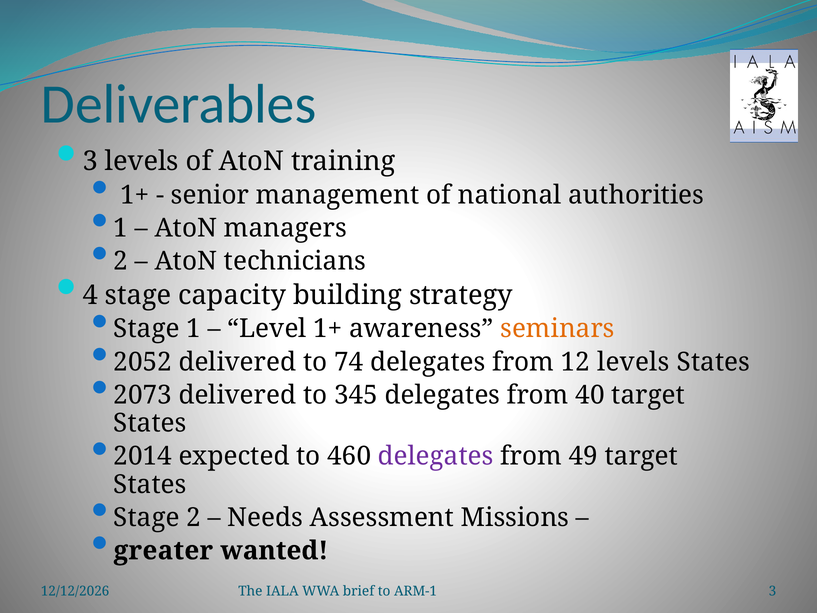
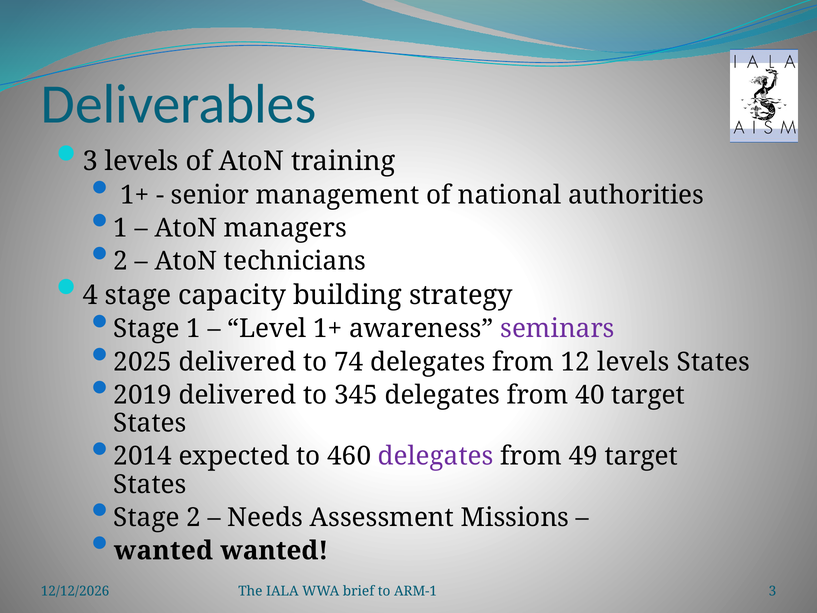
seminars colour: orange -> purple (557, 329)
2052: 2052 -> 2025 (143, 362)
2073: 2073 -> 2019 (143, 395)
greater: greater -> wanted (163, 550)
